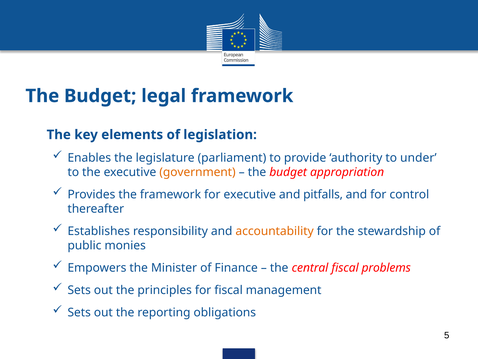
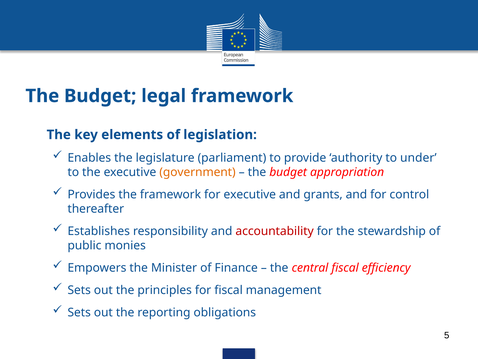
pitfalls: pitfalls -> grants (323, 194)
accountability colour: orange -> red (275, 231)
problems: problems -> efficiency (386, 268)
